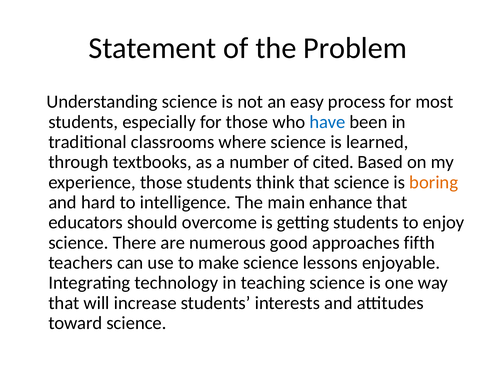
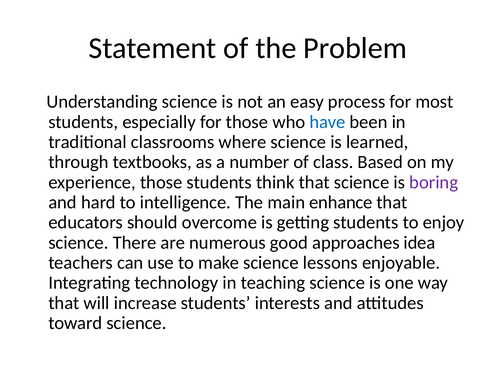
cited: cited -> class (333, 162)
boring colour: orange -> purple (434, 182)
fifth: fifth -> idea (419, 243)
